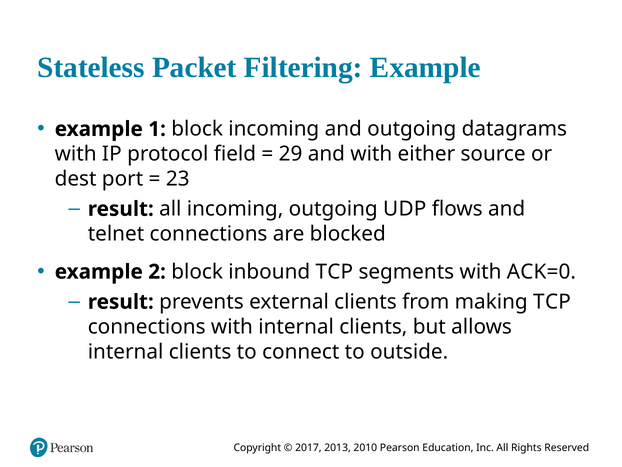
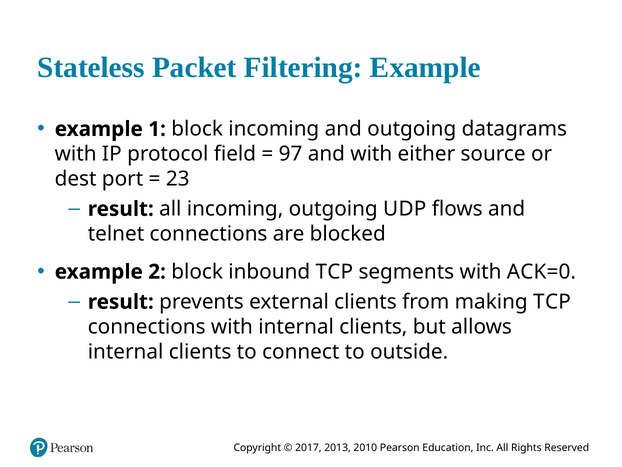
29: 29 -> 97 (291, 154)
